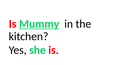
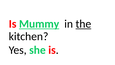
the underline: none -> present (83, 24)
